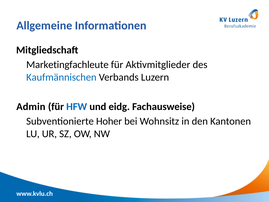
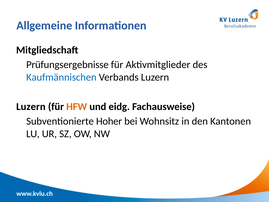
Marketingfachleute: Marketingfachleute -> Prüfungsergebnisse (67, 65)
Admin: Admin -> Luzern (31, 106)
HFW colour: blue -> orange (77, 106)
